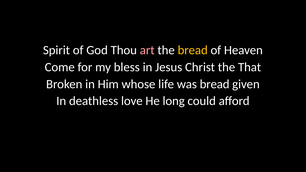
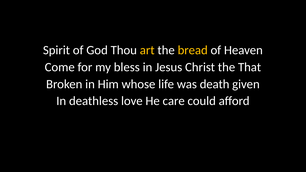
art colour: pink -> yellow (147, 50)
was bread: bread -> death (215, 84)
long: long -> care (174, 101)
